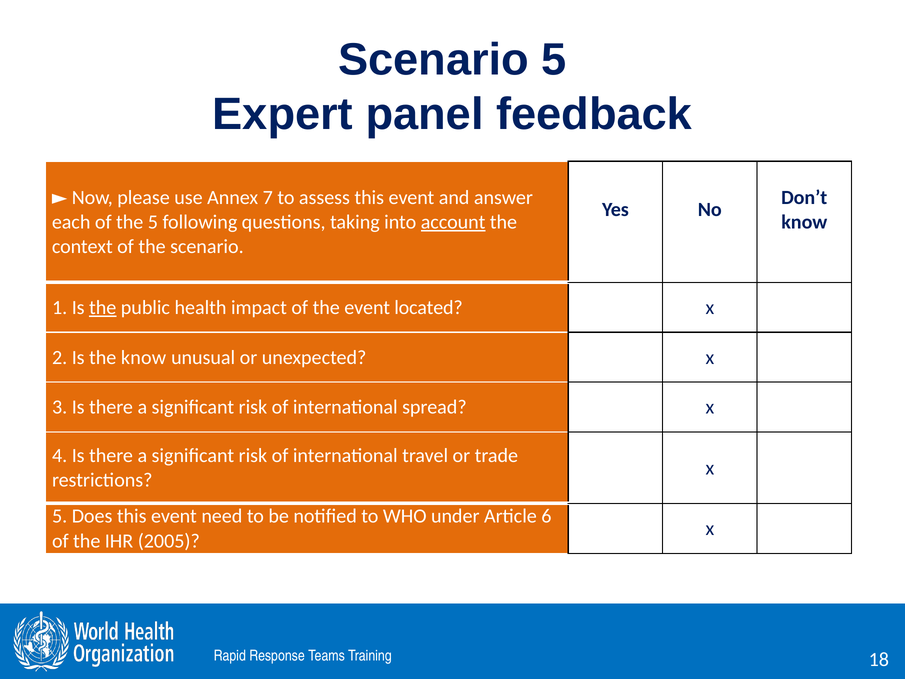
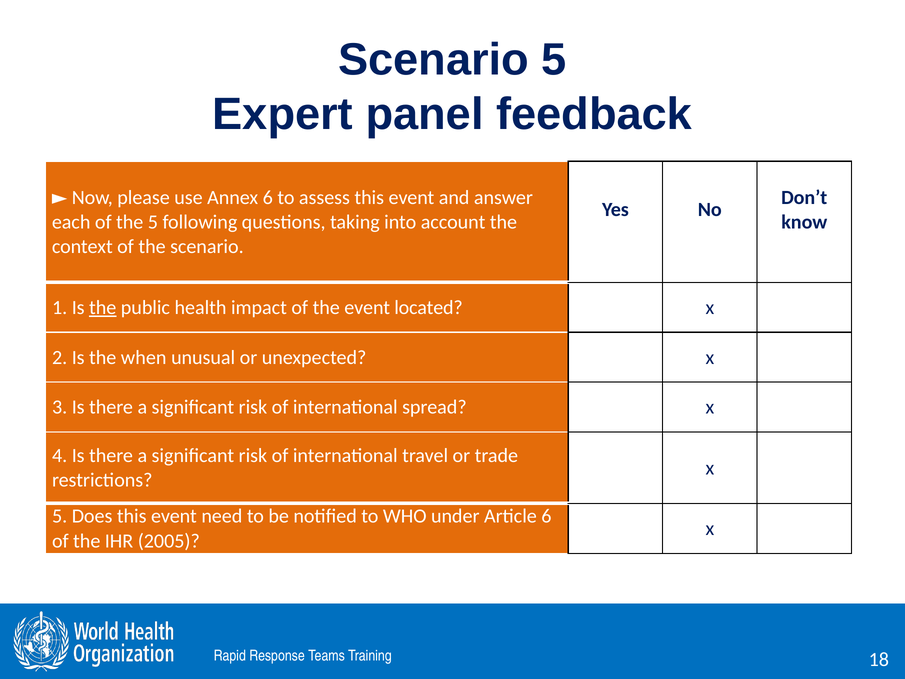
Annex 7: 7 -> 6 (268, 197)
account underline: present -> none (453, 222)
the know: know -> when (144, 357)
